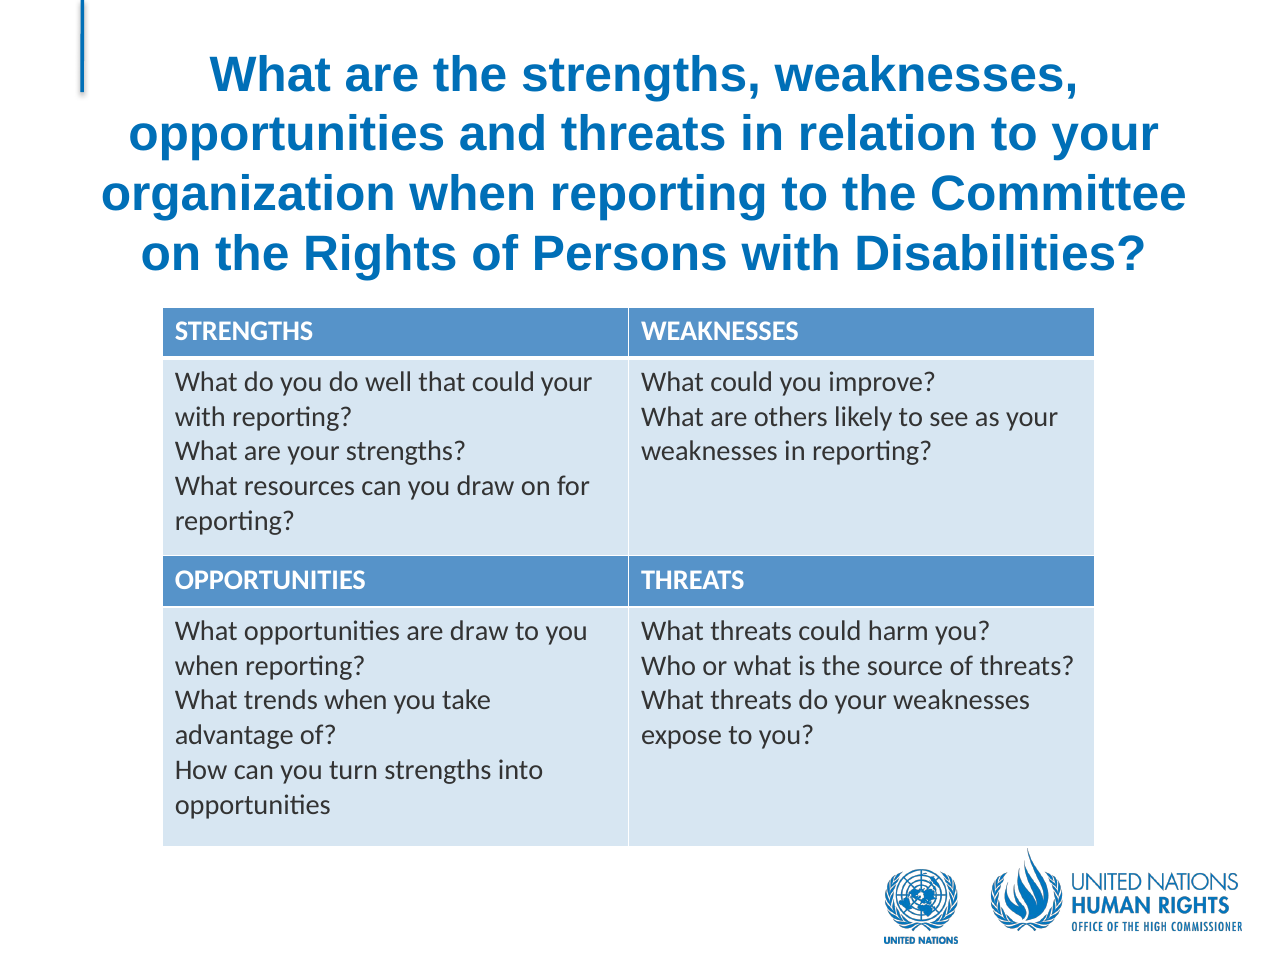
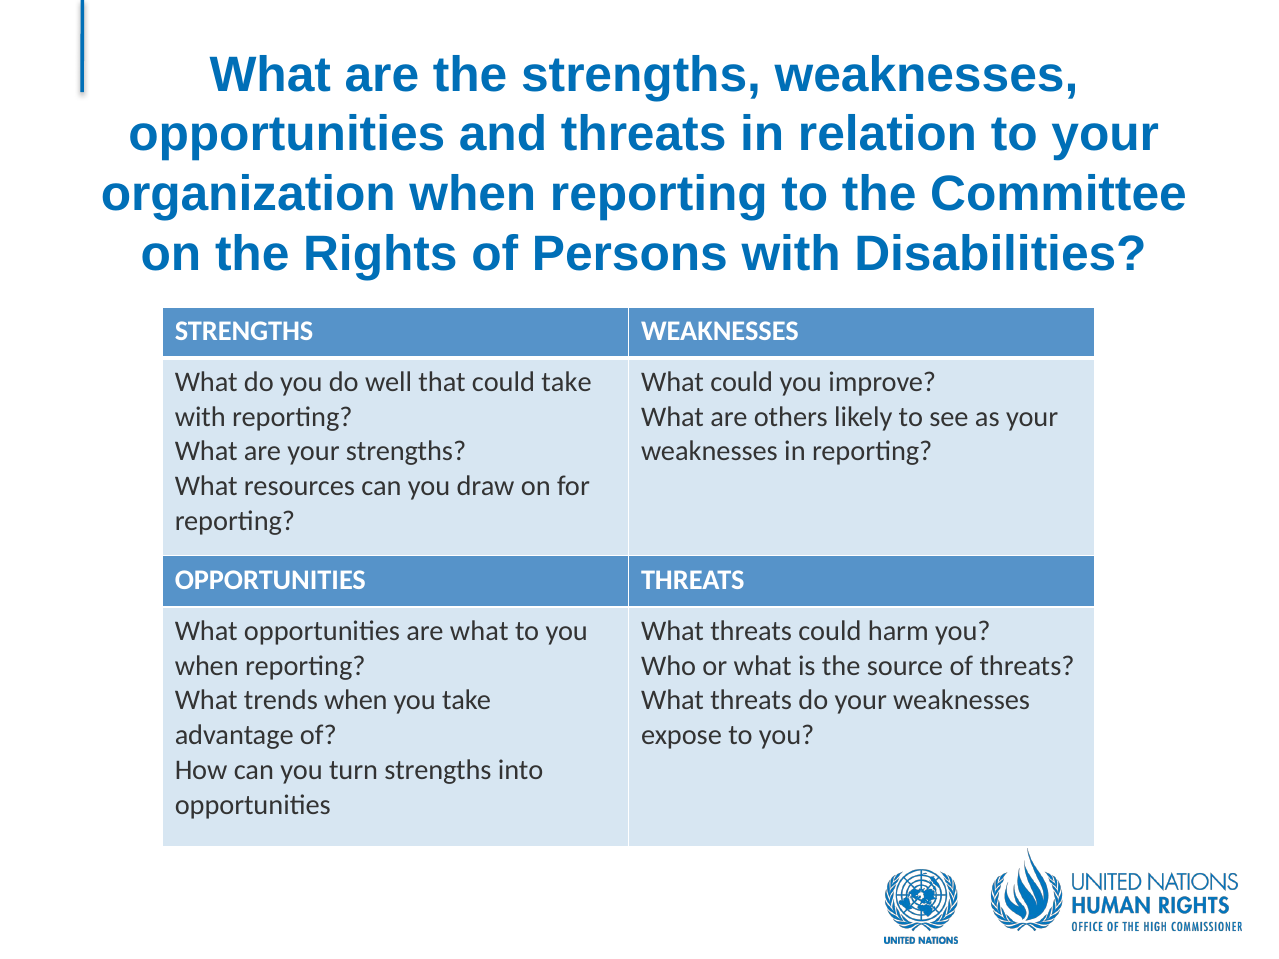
could your: your -> take (566, 382)
are draw: draw -> what (479, 631)
